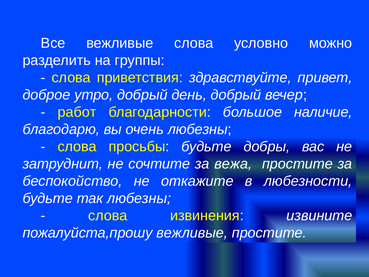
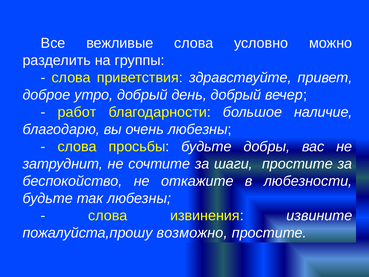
вежа: вежа -> шаги (233, 164)
пожалуйста,прошу вежливые: вежливые -> возможно (192, 233)
